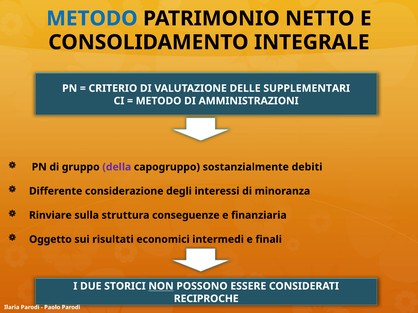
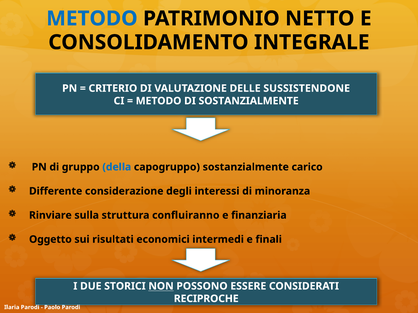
SUPPLEMENTARI: SUPPLEMENTARI -> SUSSISTENDONE (307, 88)
DI AMMINISTRAZIONI: AMMINISTRAZIONI -> SOSTANZIALMENTE (249, 101)
della colour: purple -> blue (117, 167)
debiti: debiti -> carico (307, 167)
conseguenze: conseguenze -> confluiranno (186, 216)
